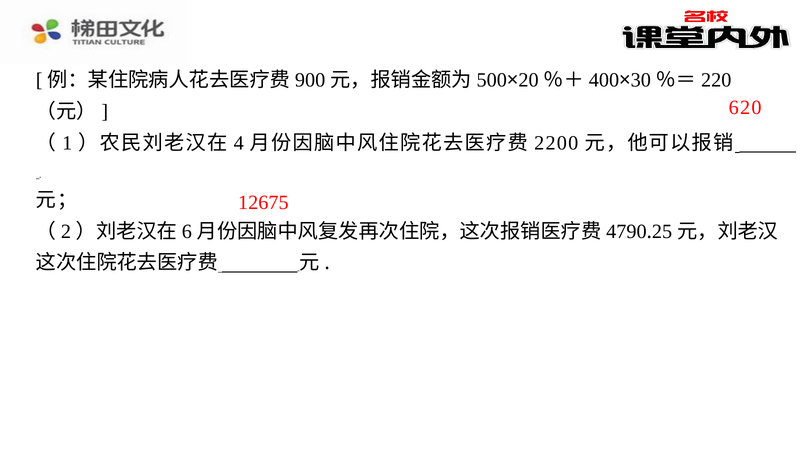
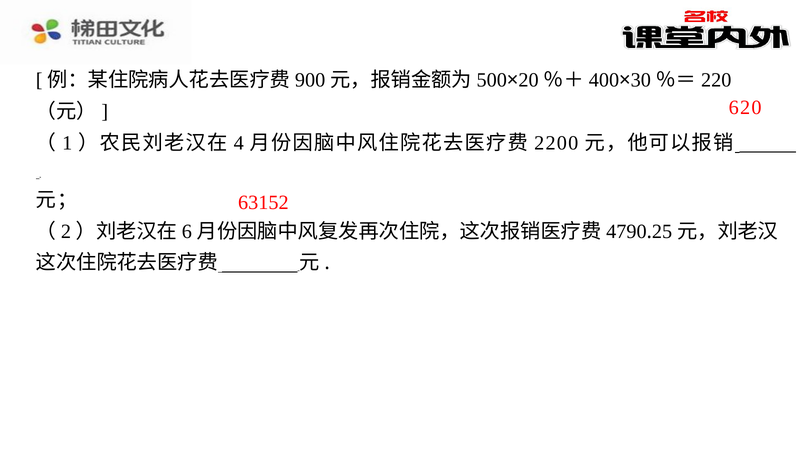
12675: 12675 -> 63152 (263, 202)
